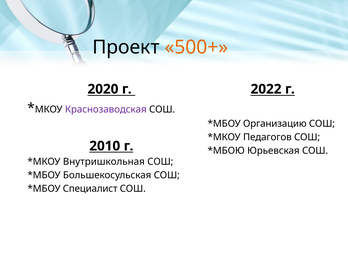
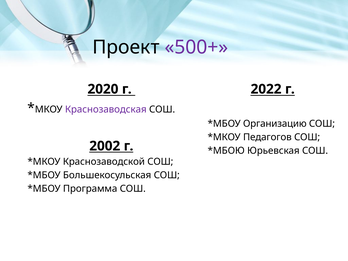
500+ colour: orange -> purple (196, 47)
2010: 2010 -> 2002 (105, 146)
Внутришкольная: Внутришкольная -> Краснозаводской (104, 162)
Специалист: Специалист -> Программа (90, 189)
